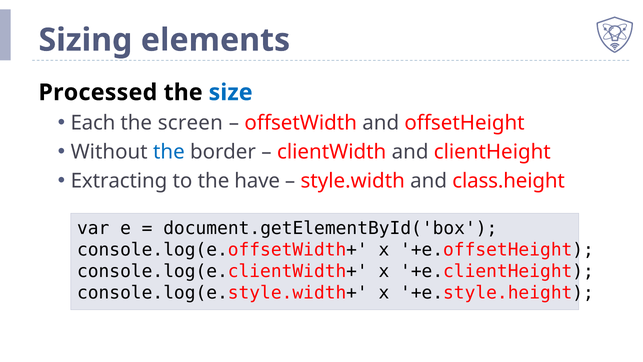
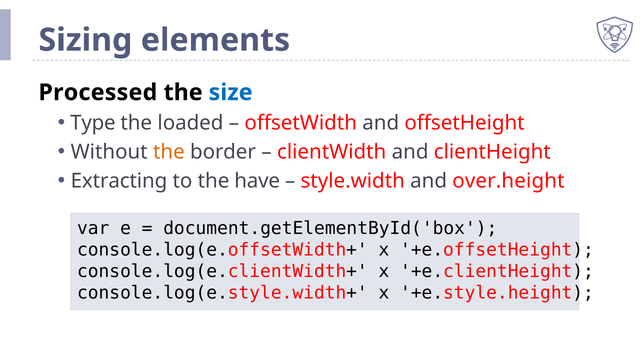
Each: Each -> Type (93, 123)
screen: screen -> loaded (190, 123)
the colour: blue -> orange (169, 152)
class.height: class.height -> over.height (508, 181)
